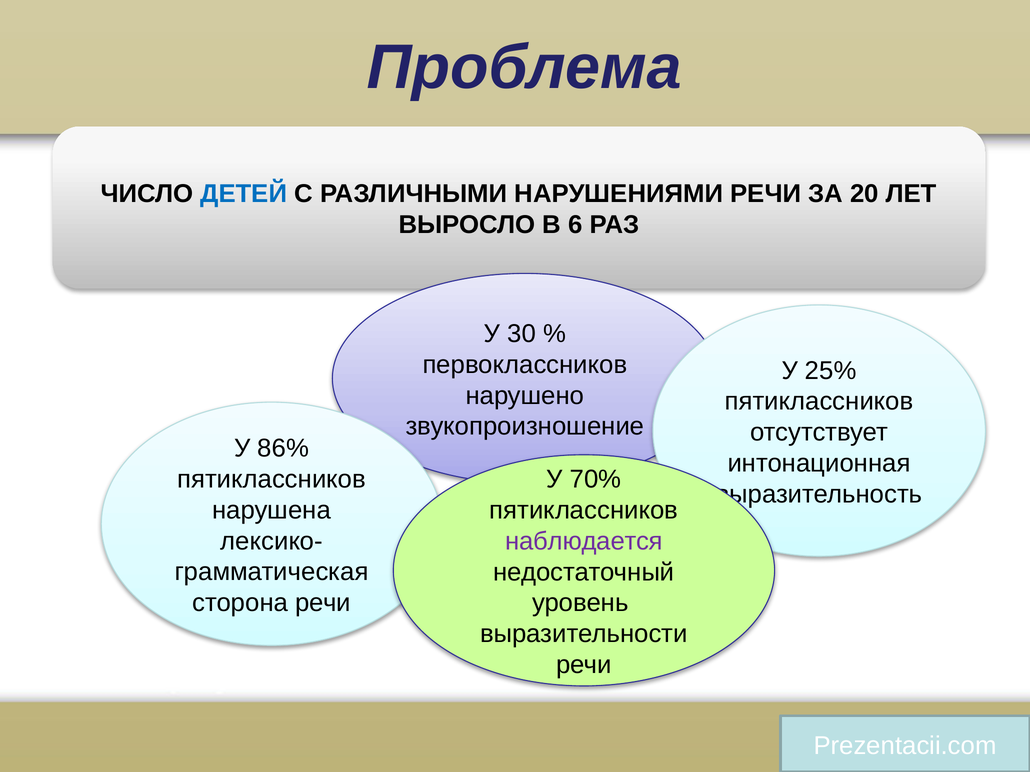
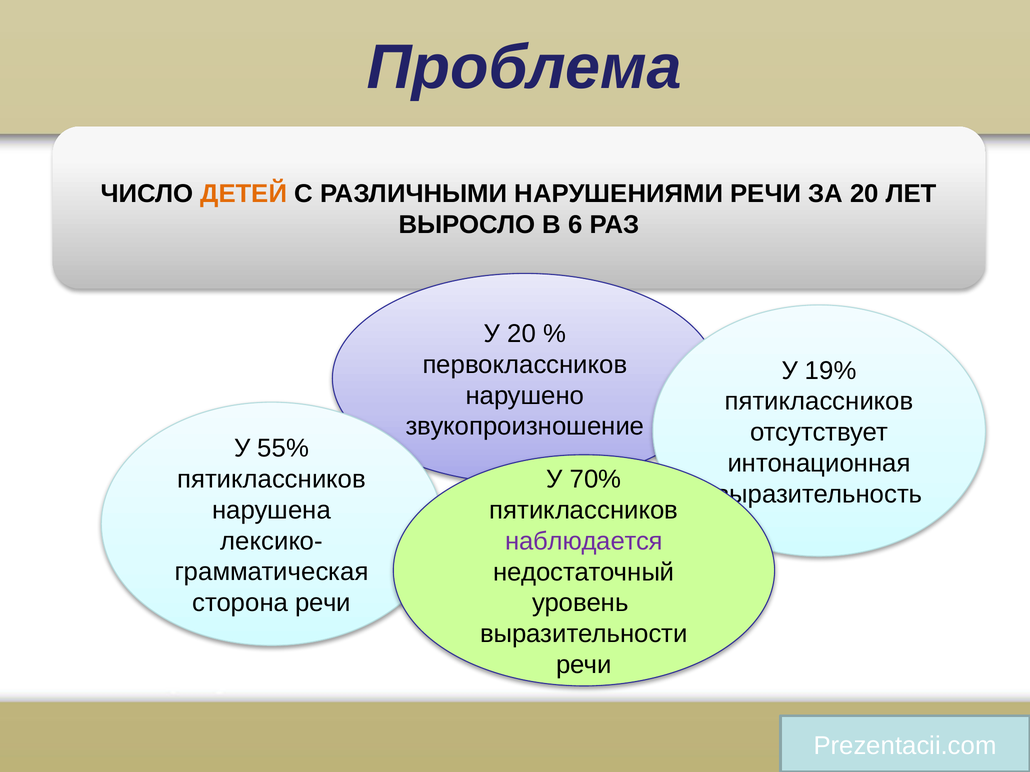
ДЕТЕЙ colour: blue -> orange (244, 194)
У 30: 30 -> 20 (522, 334)
25%: 25% -> 19% (831, 371)
86%: 86% -> 55% (283, 449)
